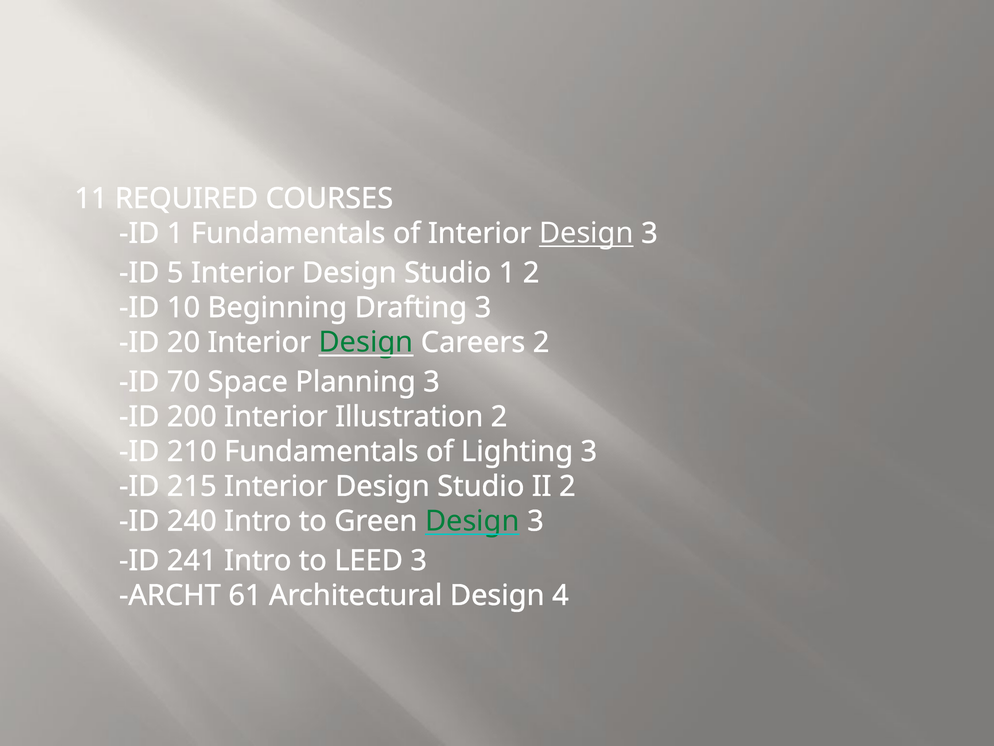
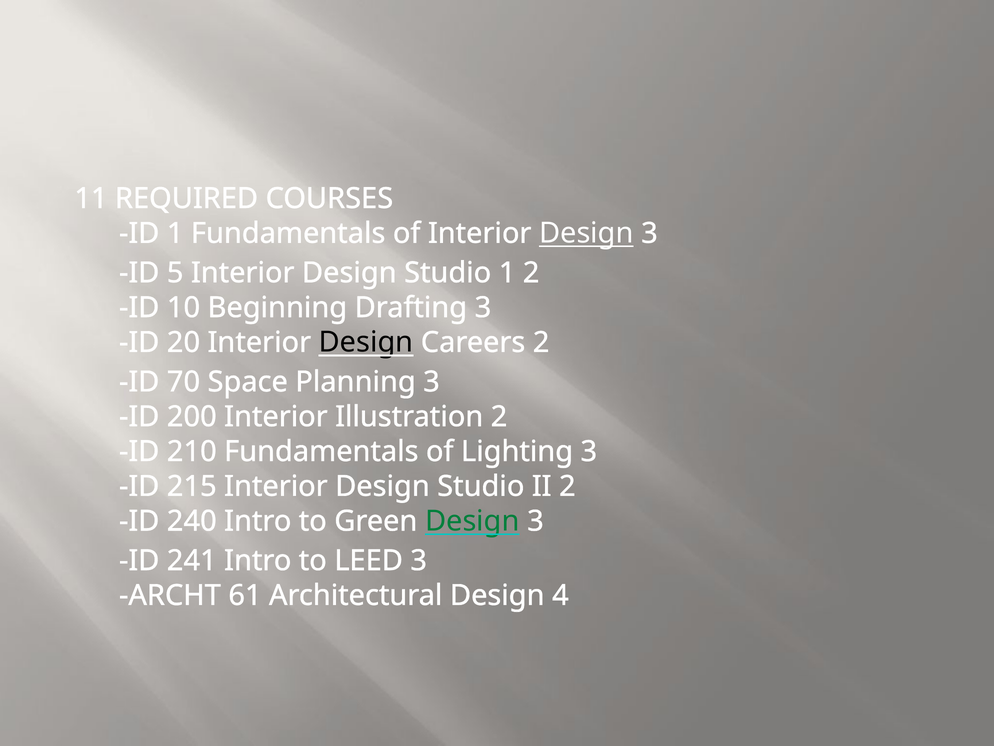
Design colour: green -> black (366, 342)
